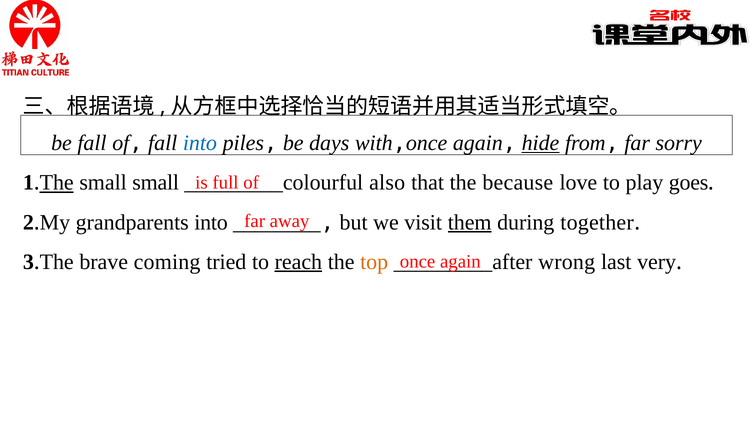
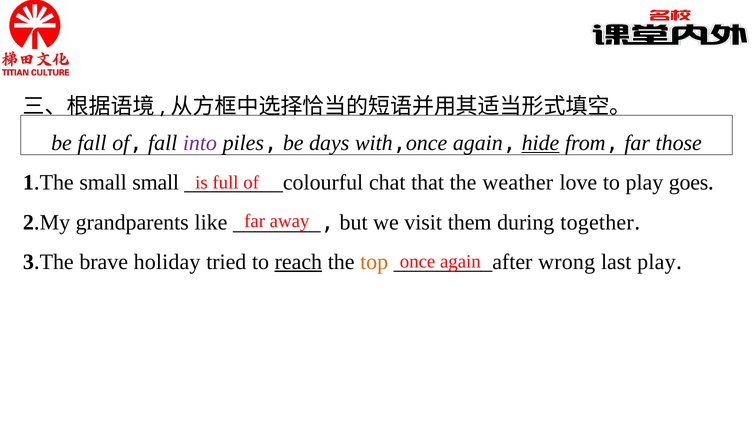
into colour: blue -> purple (200, 143)
sorry: sorry -> those (679, 143)
The underline: present -> none (57, 183)
also: also -> chat (387, 183)
because: because -> weather (518, 183)
grandparents into: into -> like (211, 222)
them underline: present -> none (470, 222)
coming: coming -> holiday (167, 262)
last very: very -> play (656, 262)
